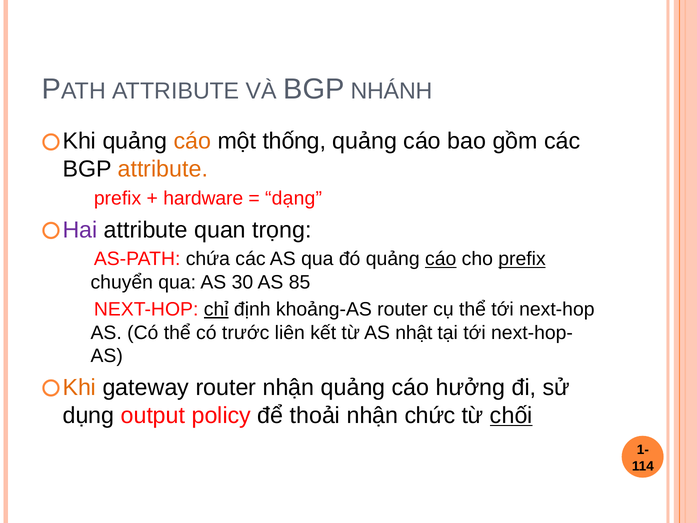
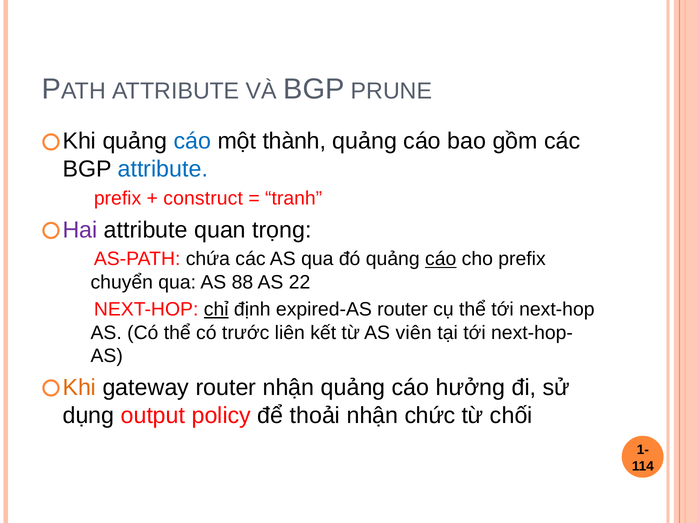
NHÁNH: NHÁNH -> PRUNE (391, 91)
cáo colour: orange -> blue (192, 141)
thống: thống -> thành (294, 141)
attribute colour: orange -> blue (163, 169)
hardware: hardware -> construct (203, 198)
dạng: dạng -> tranh (294, 198)
prefix underline: present -> none (522, 259)
30: 30 -> 88 (242, 282)
85: 85 -> 22 (300, 282)
khoảng-AS: khoảng-AS -> expired-AS (324, 309)
nhật: nhật -> viên (414, 332)
chối underline: present -> none (511, 415)
